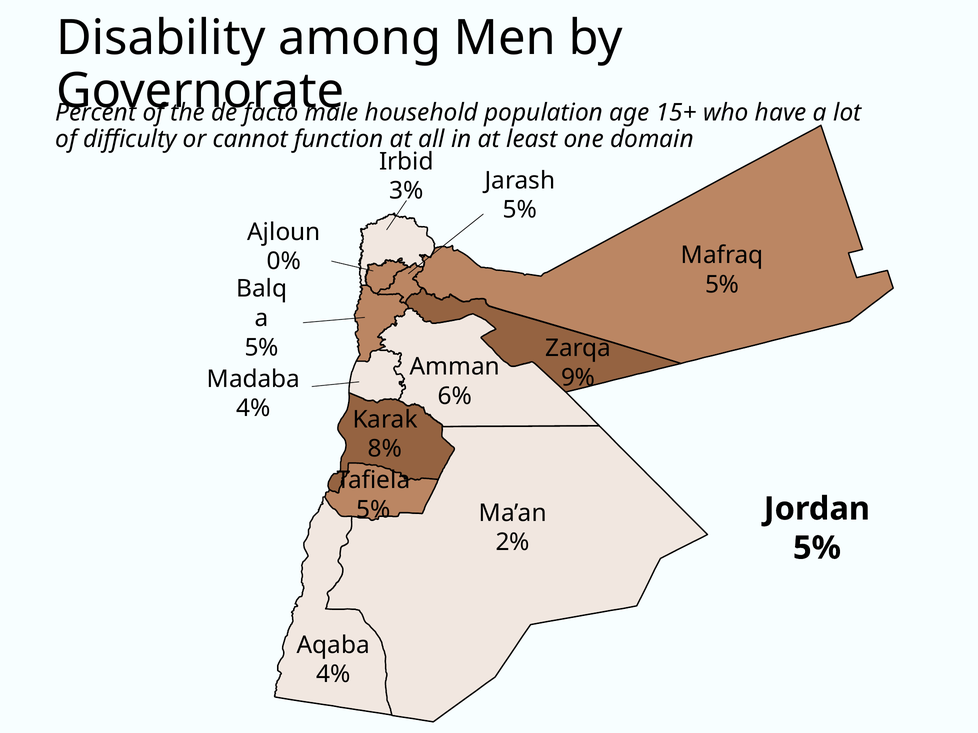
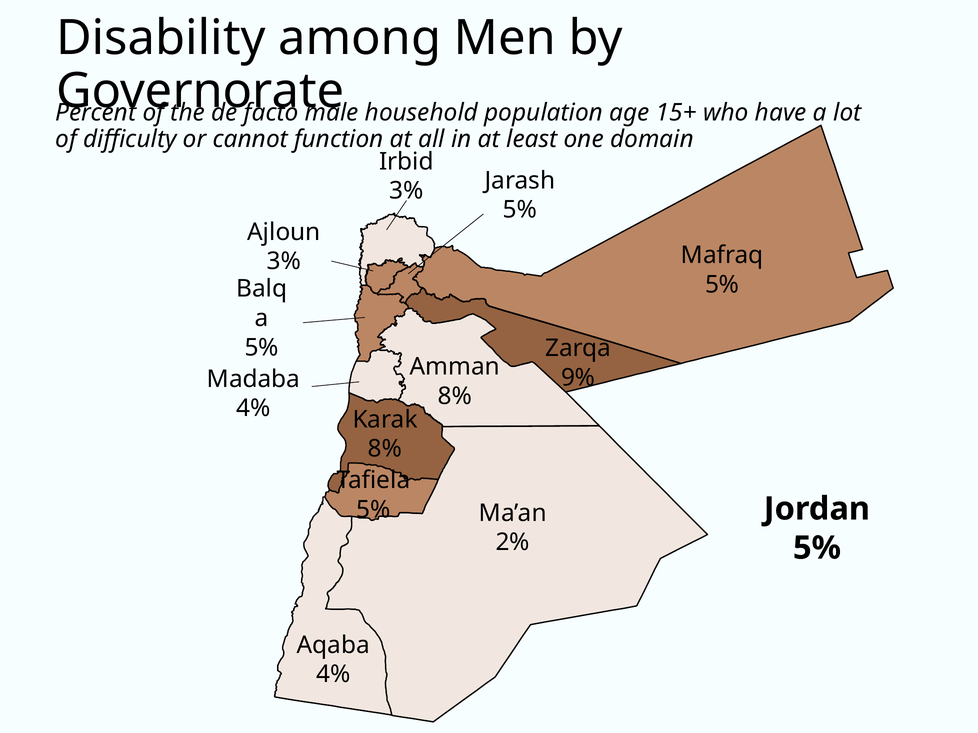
0%: 0% -> 3% (284, 262)
6%: 6% -> 8% (455, 396)
